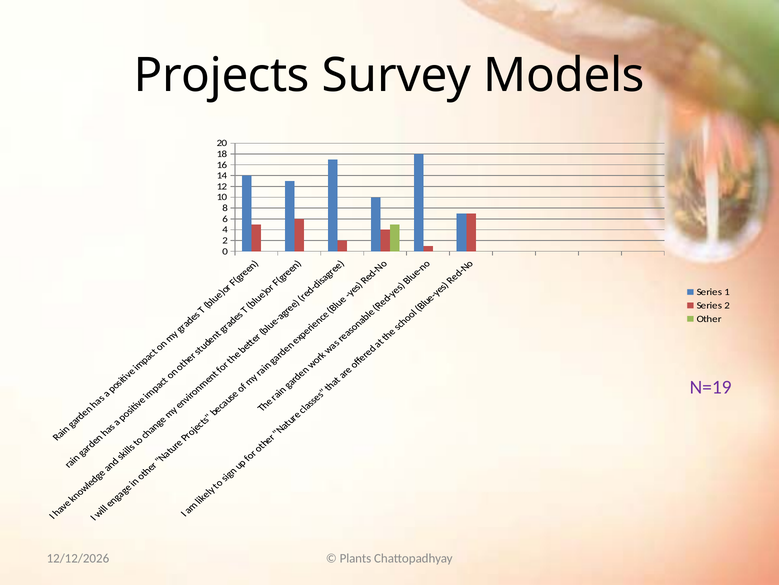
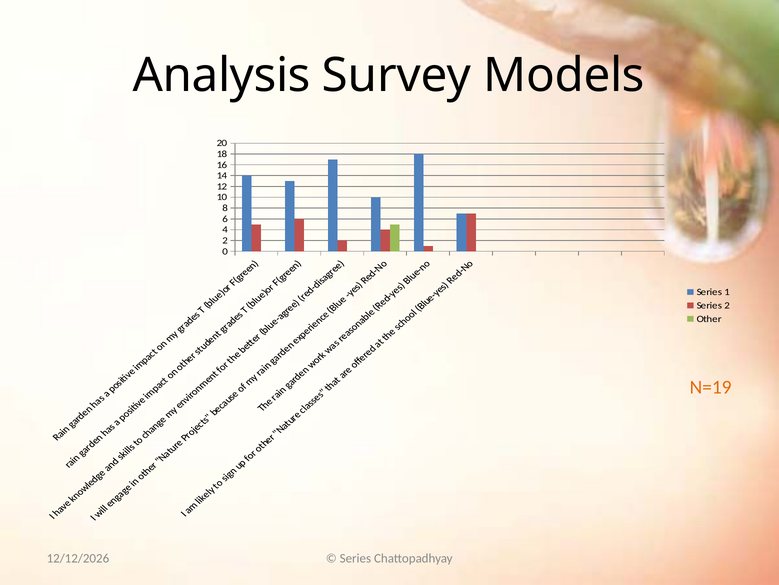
Projects: Projects -> Analysis (222, 75)
N=19 colour: purple -> orange (711, 387)
Plants: Plants -> Series (355, 558)
